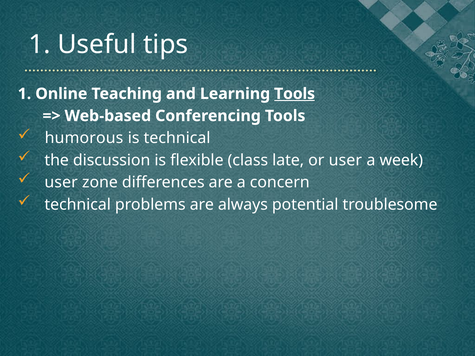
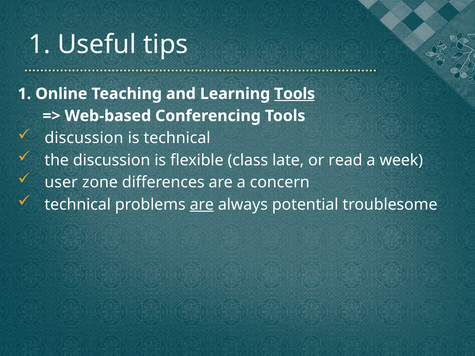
humorous: humorous -> discussion (84, 138)
or user: user -> read (345, 160)
are underline: none -> present (202, 205)
